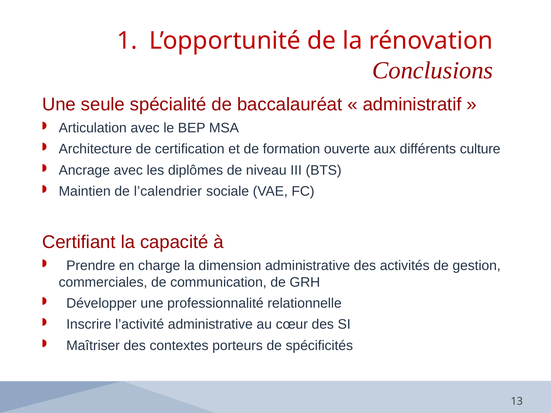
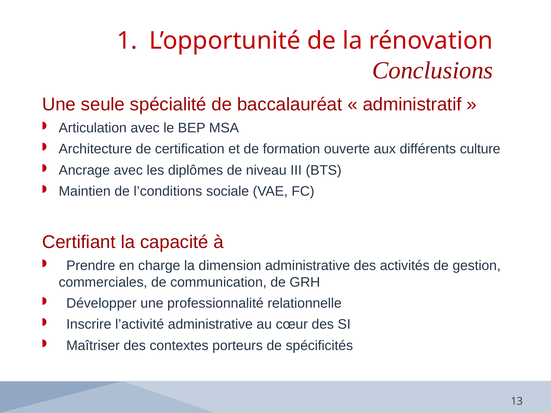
l’calendrier: l’calendrier -> l’conditions (168, 191)
